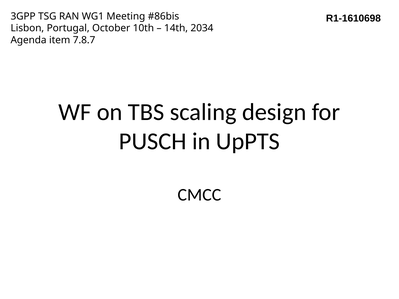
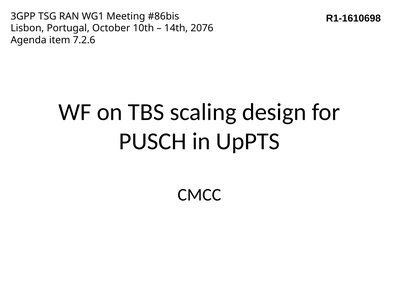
2034: 2034 -> 2076 (202, 28)
7.8.7: 7.8.7 -> 7.2.6 (84, 40)
